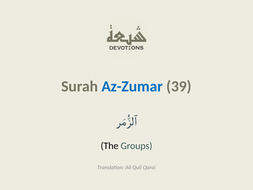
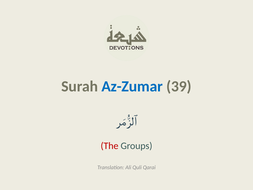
The colour: black -> red (109, 146)
